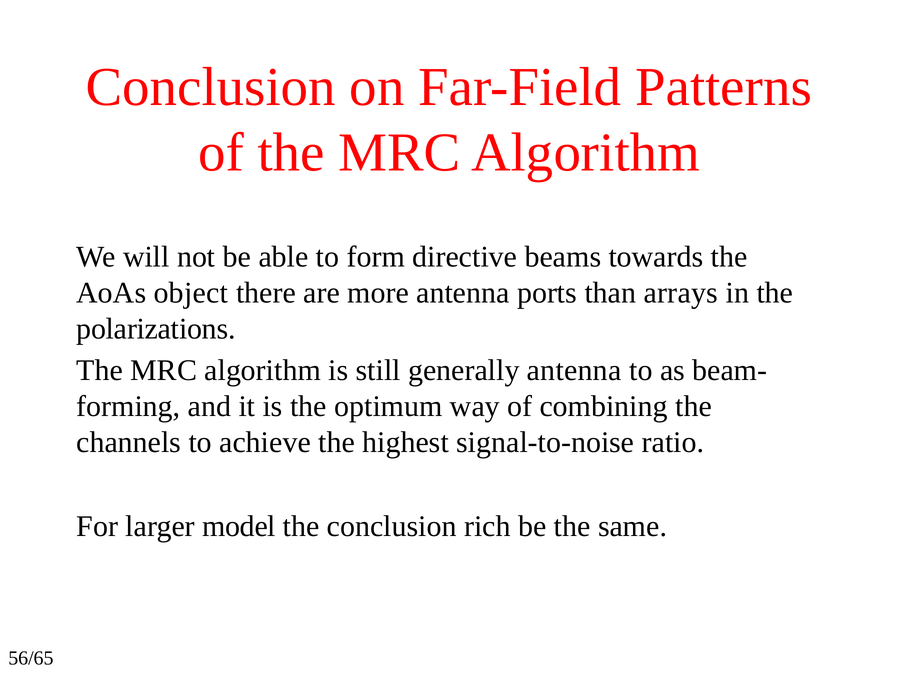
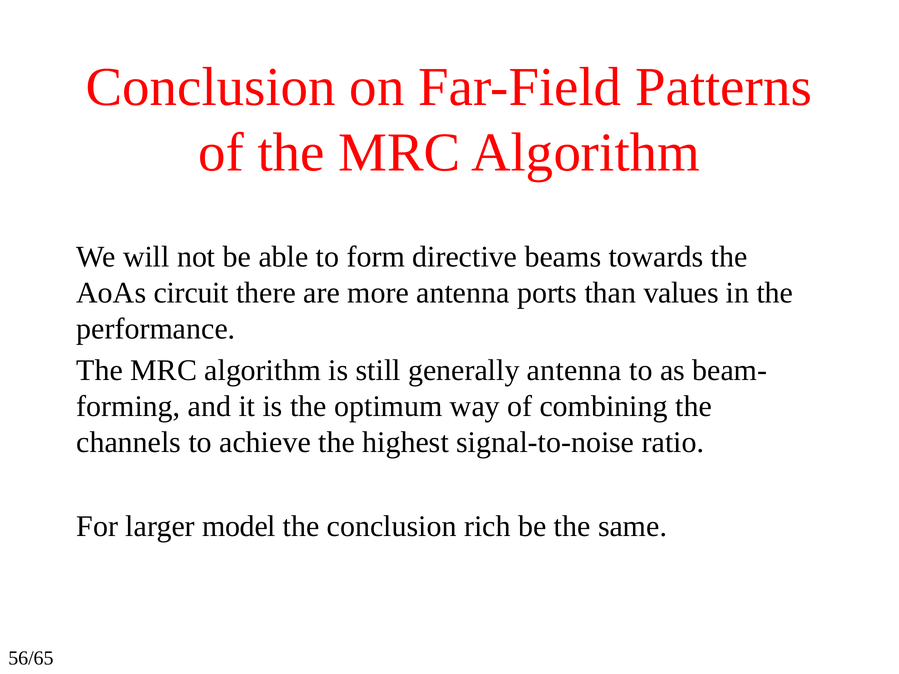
object: object -> circuit (191, 293)
arrays: arrays -> values (681, 293)
polarizations: polarizations -> performance (156, 329)
